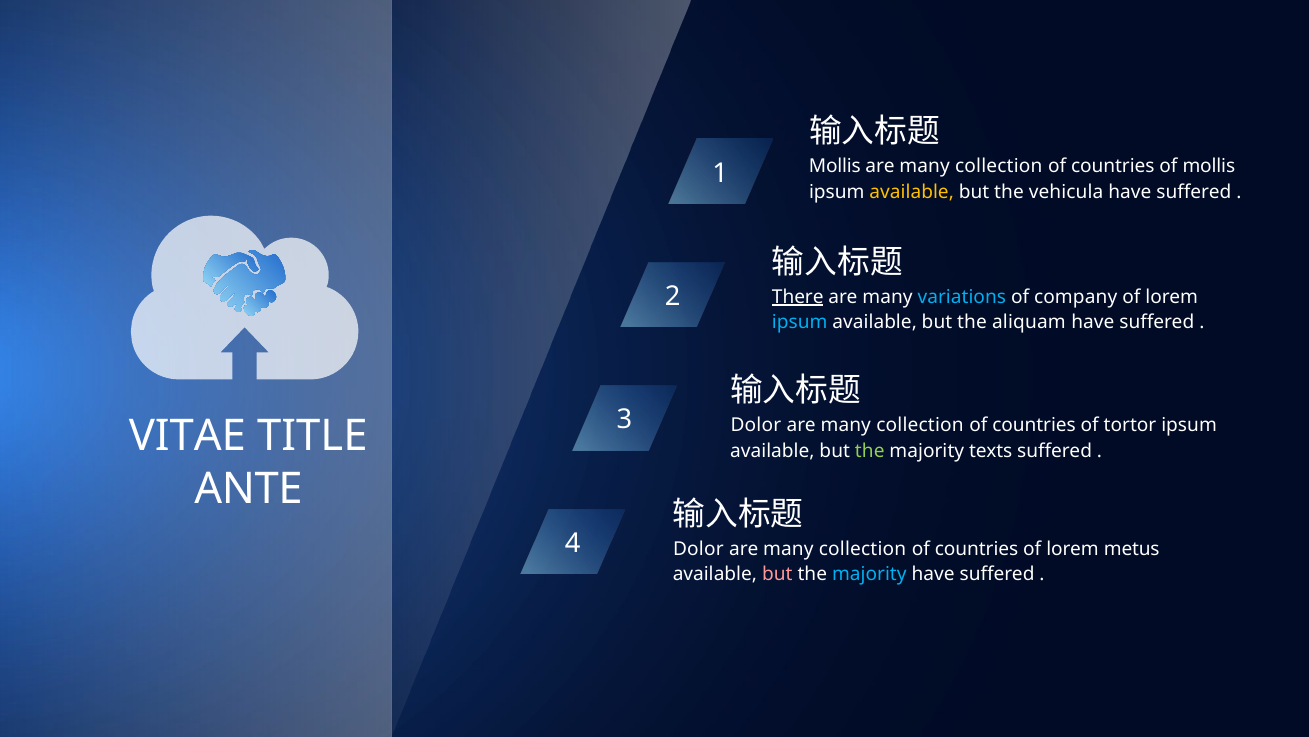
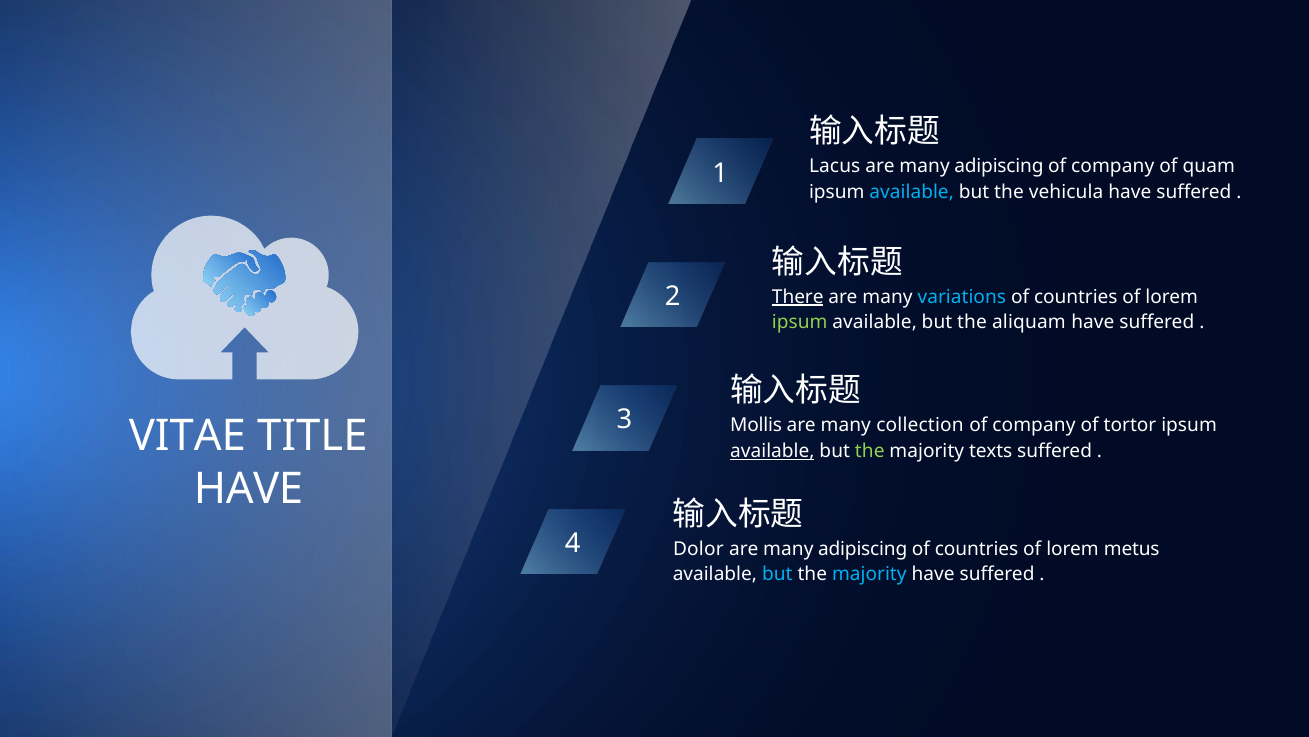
Mollis: Mollis -> Lacus (835, 166)
collection: collection -> adipiscing (999, 166)
countries: countries -> company (1113, 166)
of mollis: mollis -> quam (1209, 166)
available colour: yellow -> light blue (912, 192)
company: company -> countries (1076, 297)
ipsum colour: light blue -> light green (800, 322)
Dolor: Dolor -> Mollis (756, 425)
countries: countries -> company (1034, 425)
available underline: none -> present (772, 451)
ANTE: ANTE -> HAVE (249, 489)
collection: collection -> adipiscing (863, 548)
but colour: pink -> light blue (777, 574)
